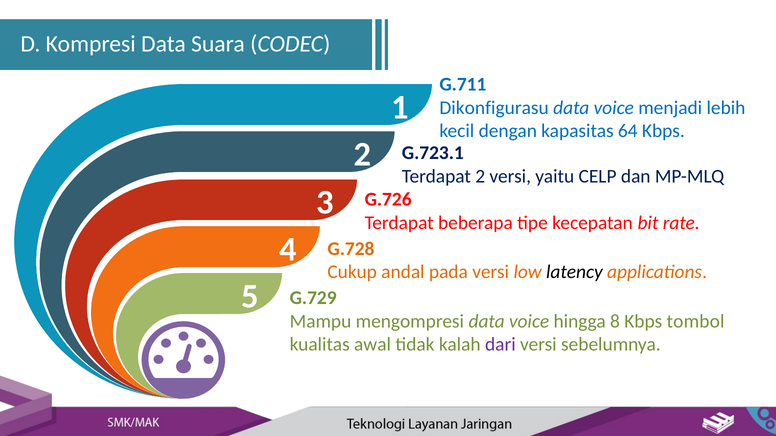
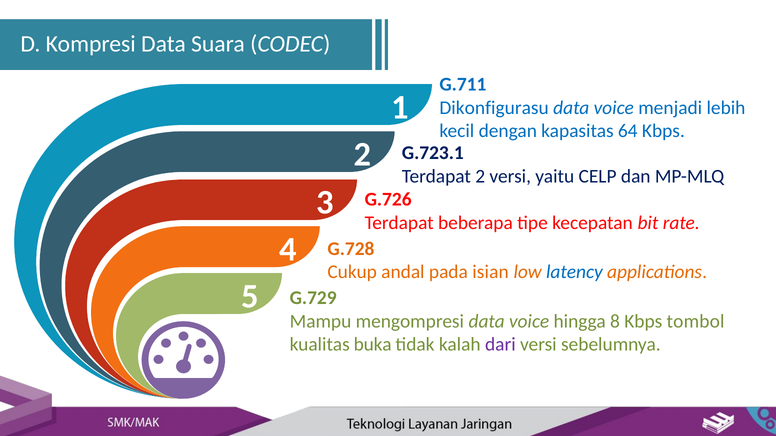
pada versi: versi -> isian (491, 272)
latency colour: black -> blue (574, 272)
awal: awal -> buka (373, 345)
